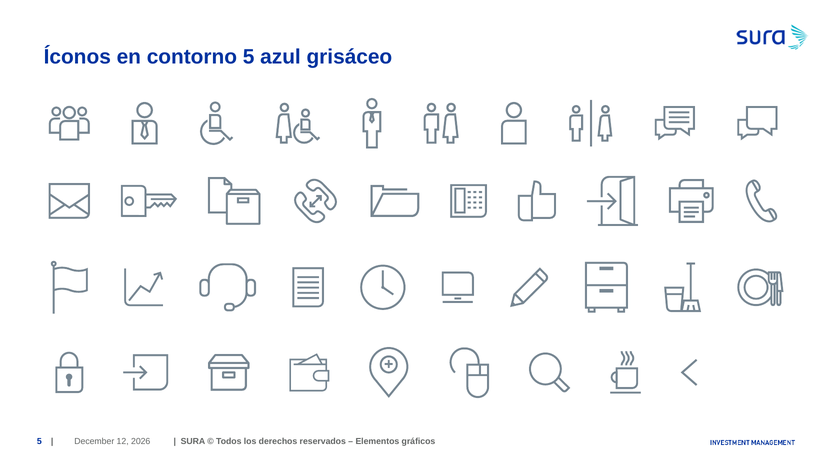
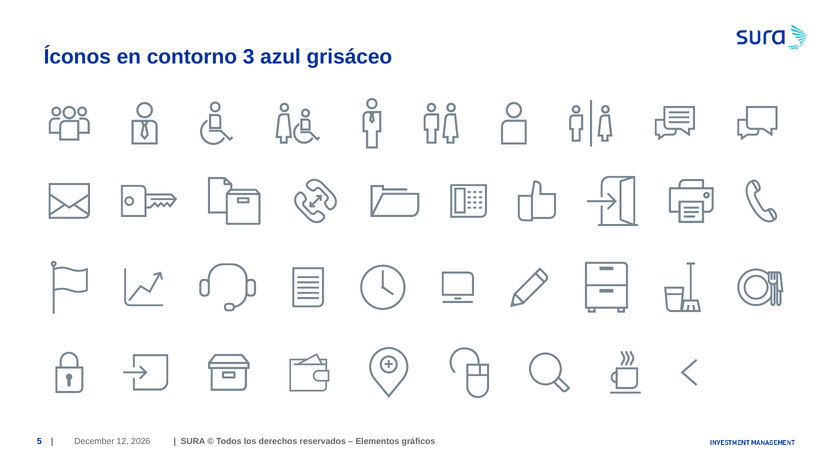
contorno 5: 5 -> 3 (249, 57)
